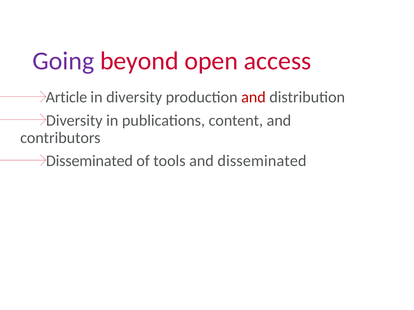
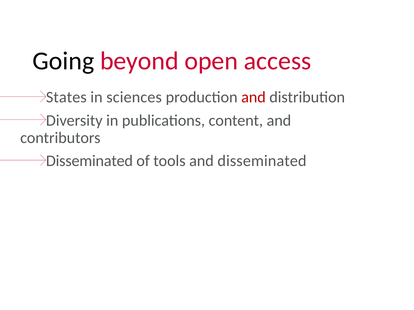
Going colour: purple -> black (63, 61)
Article: Article -> States (66, 97)
in diversity: diversity -> sciences (134, 97)
